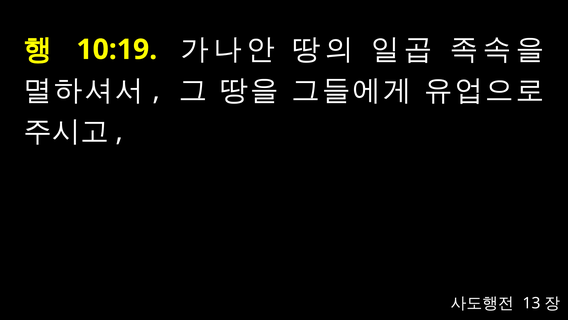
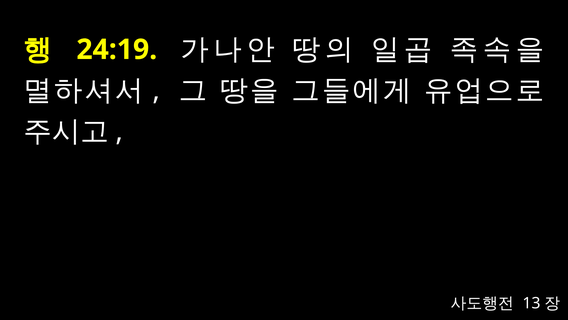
10:19: 10:19 -> 24:19 (117, 49)
